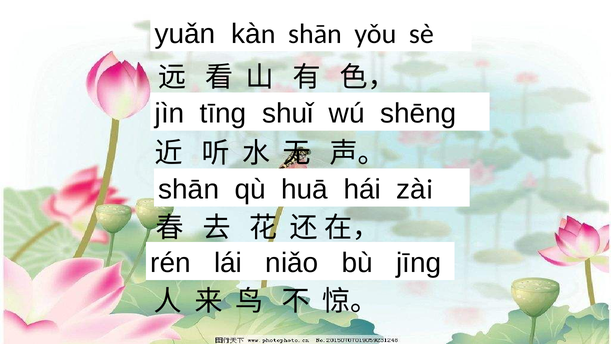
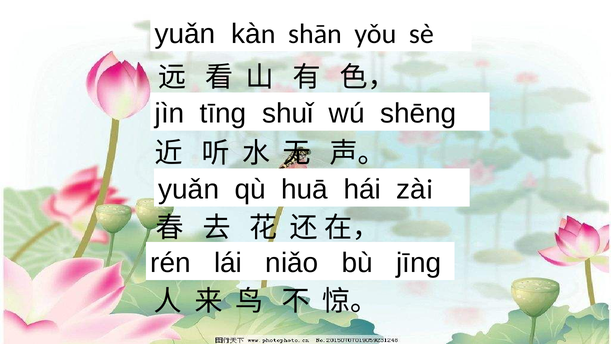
shān: shān -> yuǎn (189, 189)
